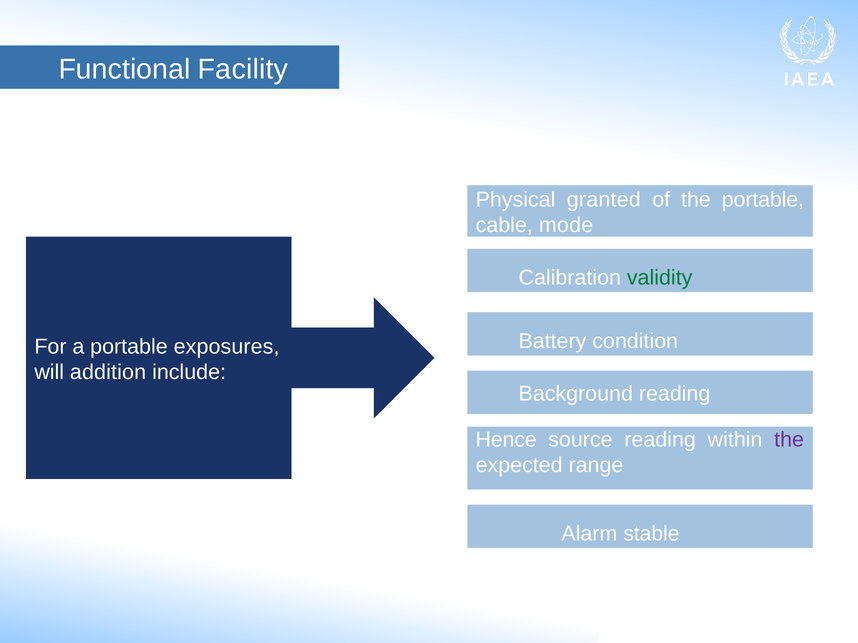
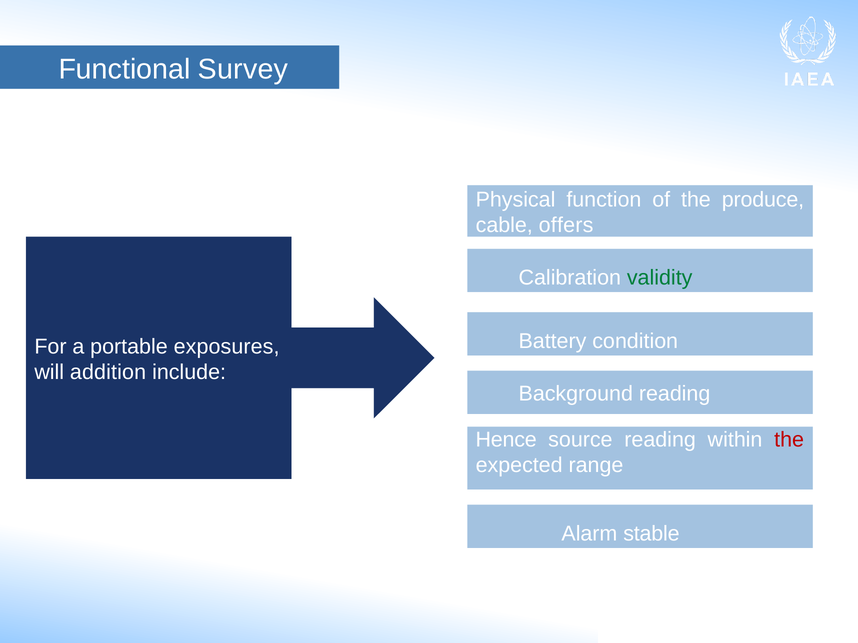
Facility: Facility -> Survey (243, 69)
granted: granted -> function (604, 200)
the portable: portable -> produce (763, 200)
mode: mode -> offers (566, 225)
the colour: purple -> red (789, 440)
